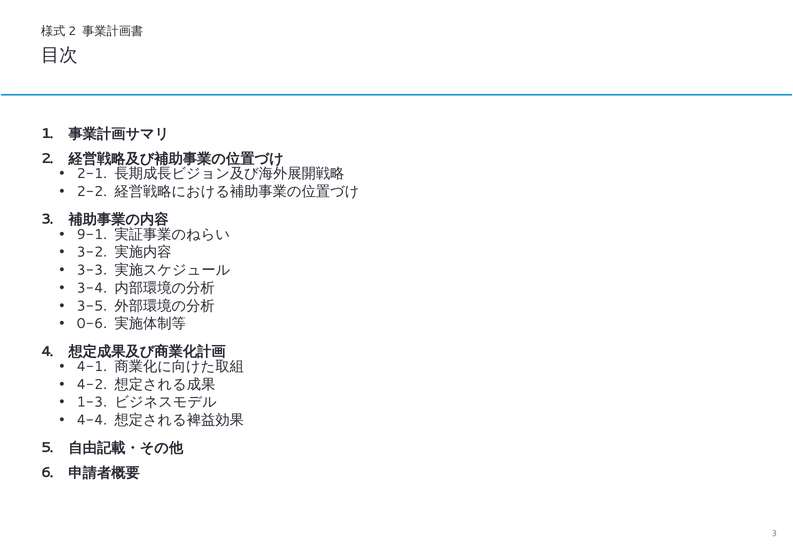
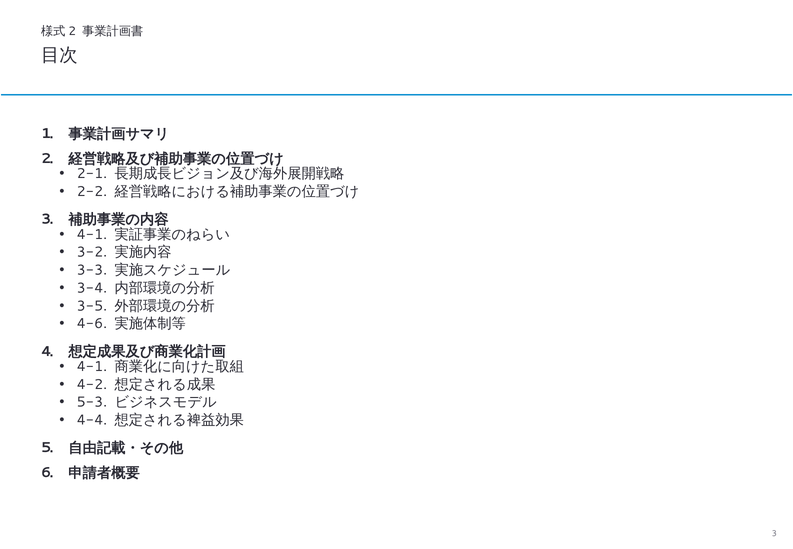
9-1: 9-1 -> 4-1 (92, 234)
0-6: 0-6 -> 4-6 (92, 324)
1-3: 1-3 -> 5-3 (92, 402)
